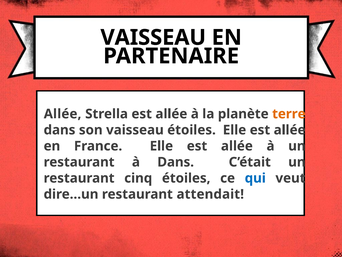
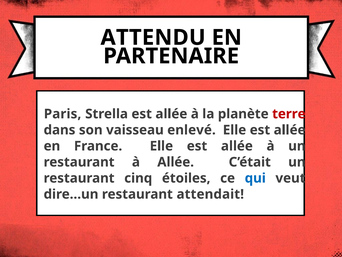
VAISSEAU: VAISSEAU -> ATTENDU (153, 37)
Allée: Allée -> Paris (63, 114)
terre colour: orange -> red (289, 114)
vaisseau étoiles: étoiles -> enlevé (191, 130)
à Dans: Dans -> Allée (176, 162)
